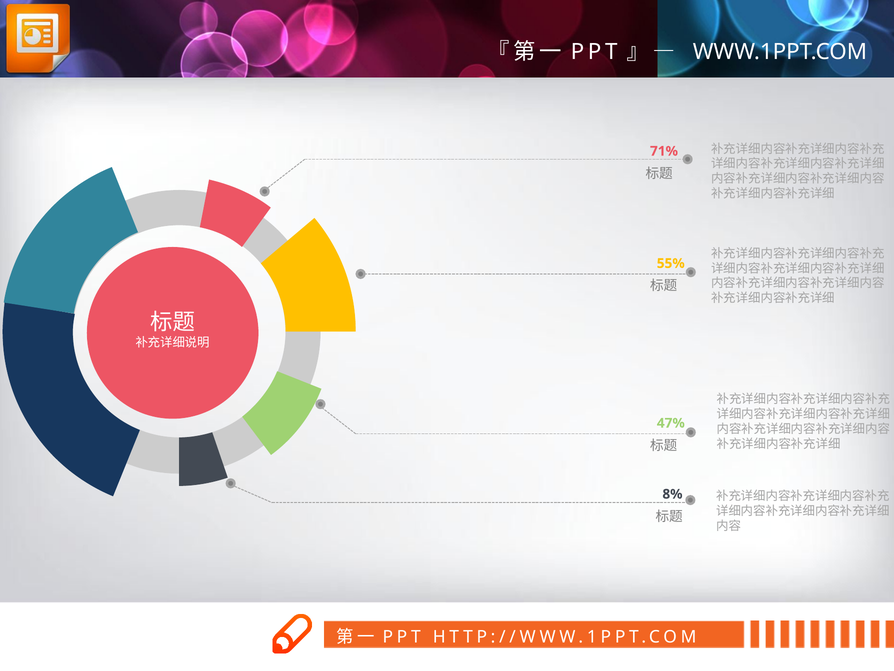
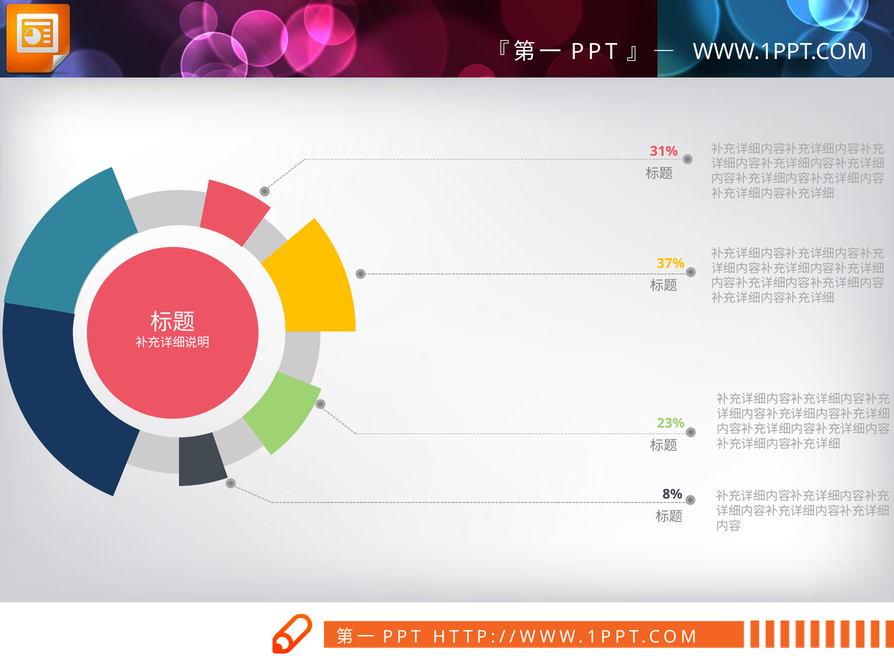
71%: 71% -> 31% (664, 151)
55%: 55% -> 37% (671, 263)
47%: 47% -> 23% (671, 423)
